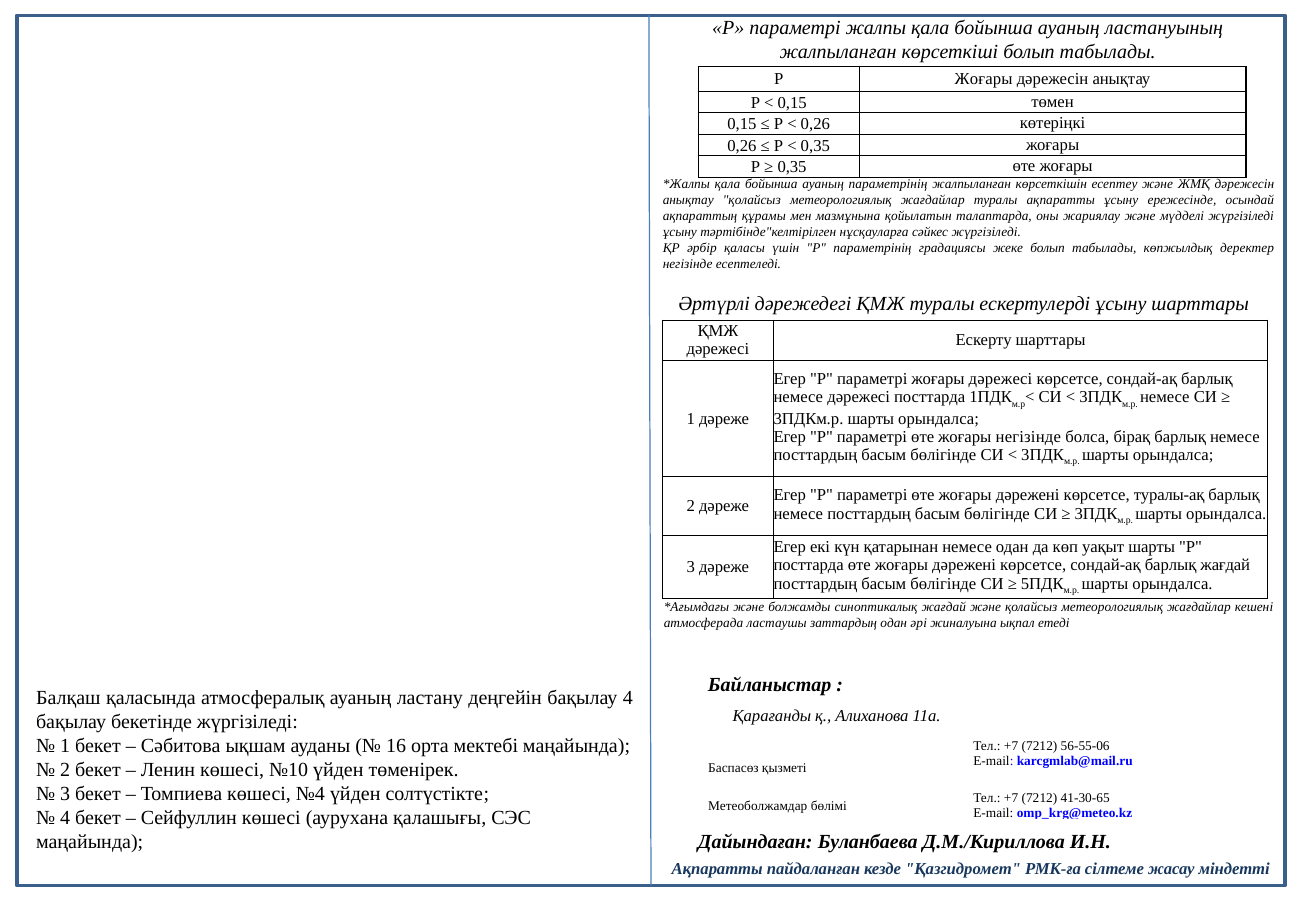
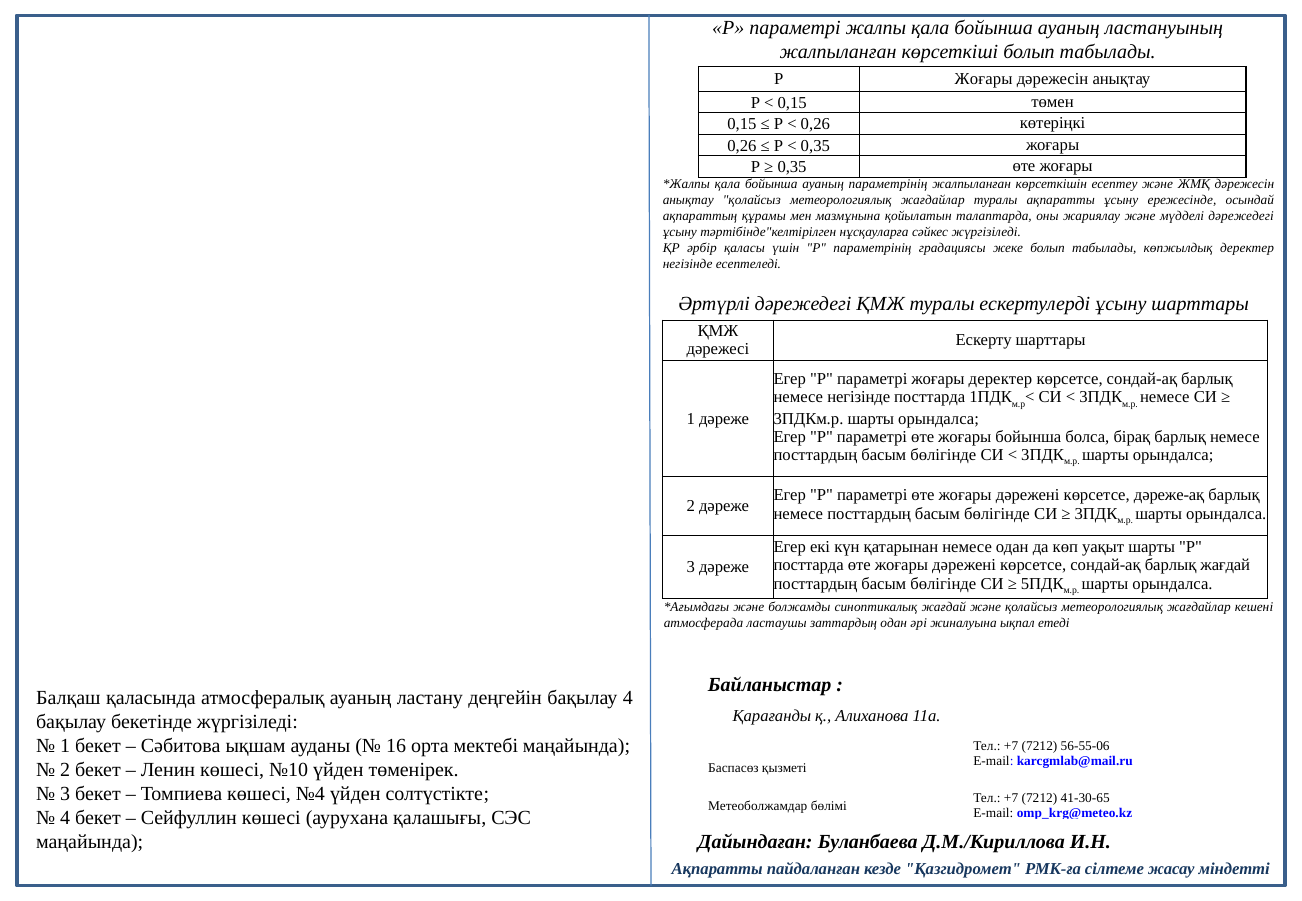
мүдделі жүргізіледі: жүргізіледі -> дәрежедегі (1241, 216)
жоғары дәрежесі: дәрежесі -> деректер (1000, 379)
немесе дәрежесі: дәрежесі -> негізінде (859, 398)
жоғары негізінде: негізінде -> бойынша (1028, 437)
туралы-ақ: туралы-ақ -> дәреже-ақ (1169, 496)
